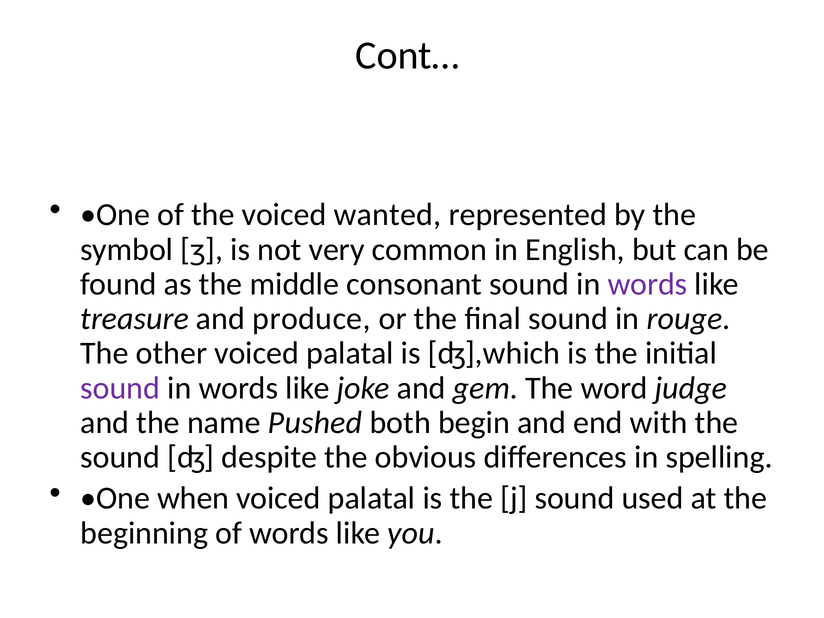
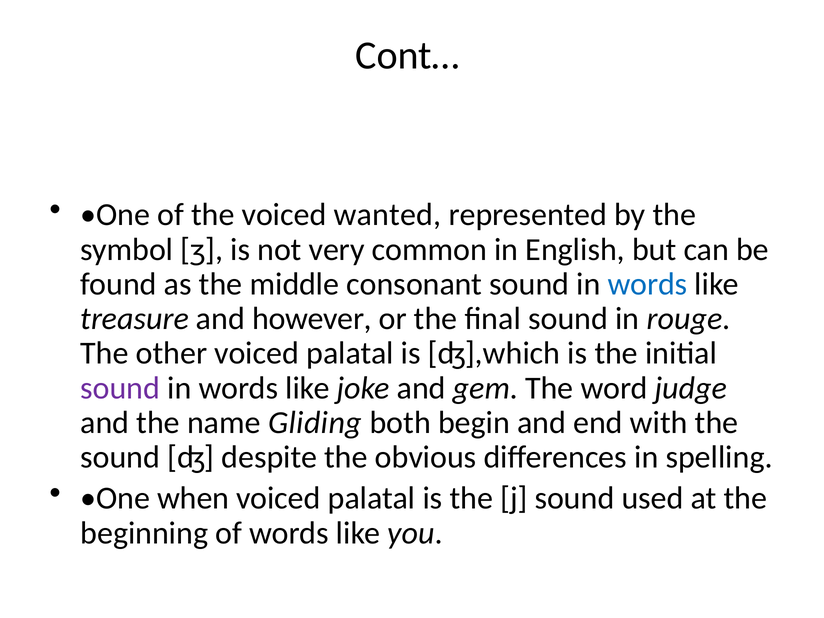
words colour: purple -> blue (648, 284)
produce: produce -> however (312, 319)
Pushed: Pushed -> Gliding (315, 423)
